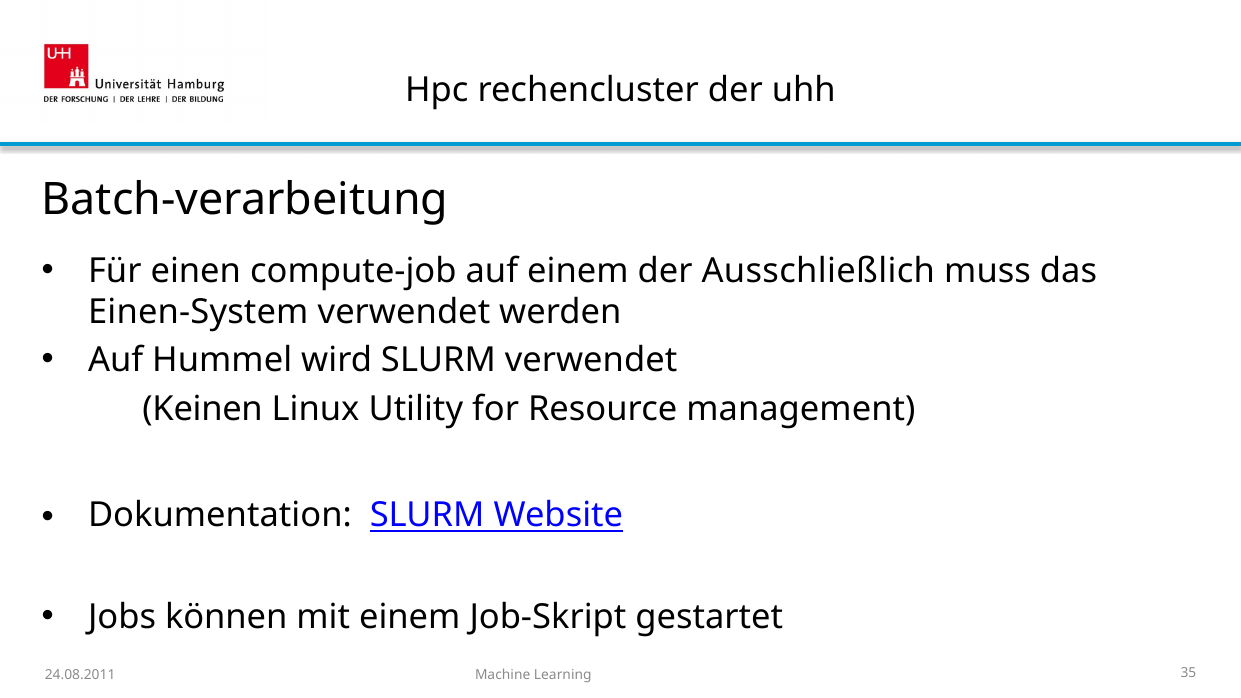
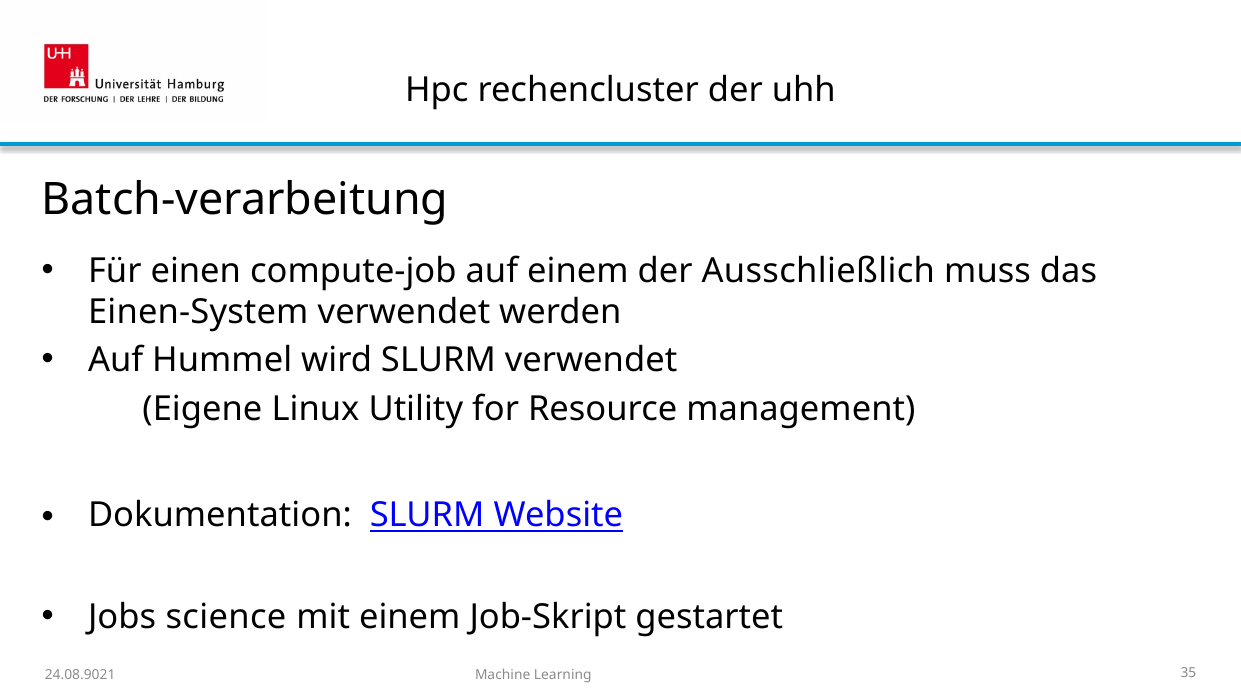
Keinen: Keinen -> Eigene (202, 409)
können: können -> science (226, 618)
24.08.2011: 24.08.2011 -> 24.08.9021 (80, 675)
